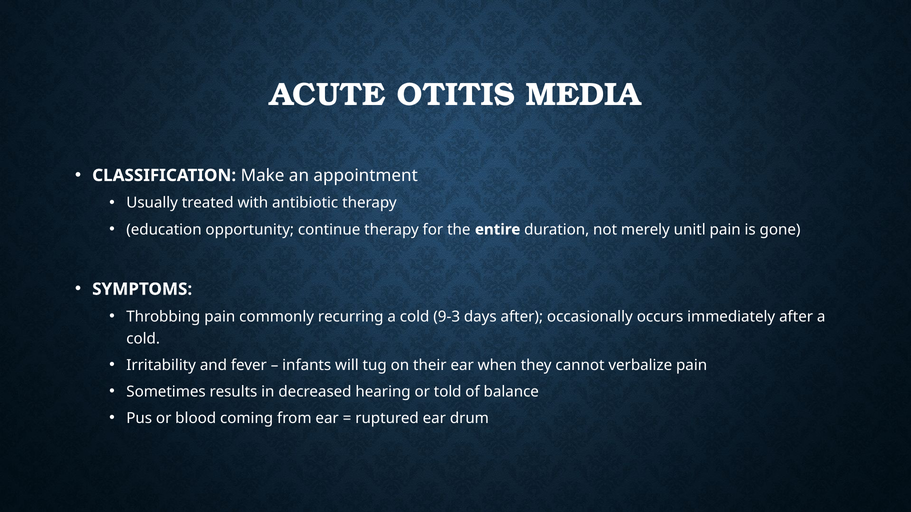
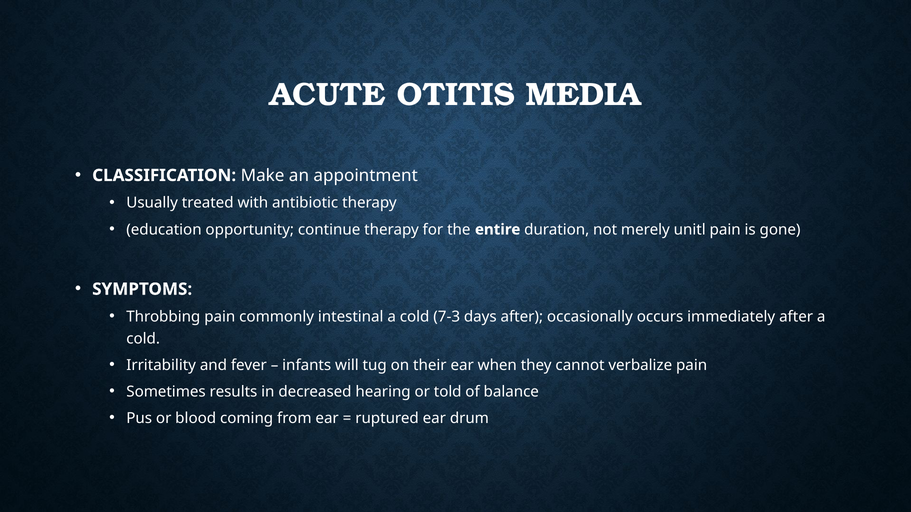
recurring: recurring -> intestinal (351, 317)
9-3: 9-3 -> 7-3 (447, 317)
